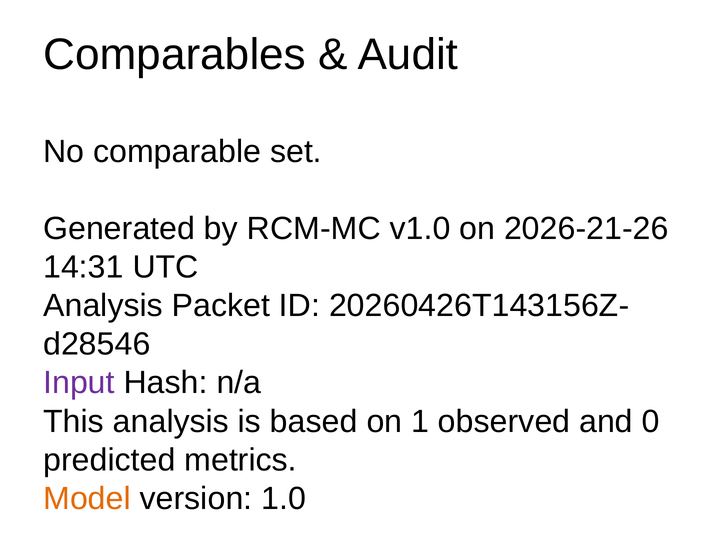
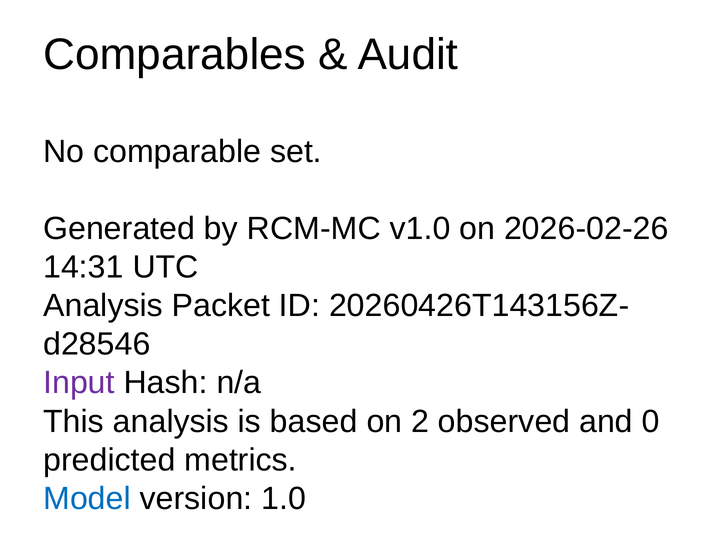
2026-21-26: 2026-21-26 -> 2026-02-26 (586, 229)
1: 1 -> 2 (420, 422)
Model colour: orange -> blue (87, 499)
